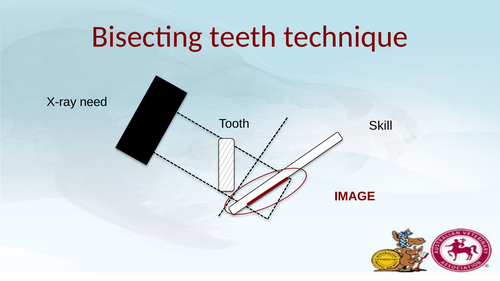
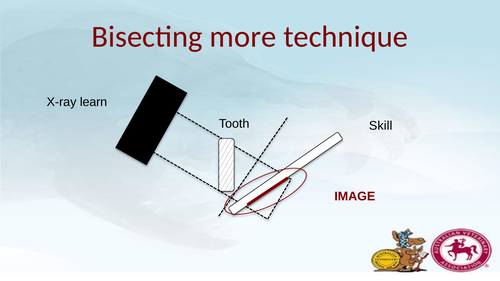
teeth: teeth -> more (243, 37)
need: need -> learn (94, 102)
